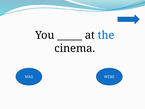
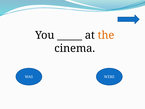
the colour: blue -> orange (106, 35)
